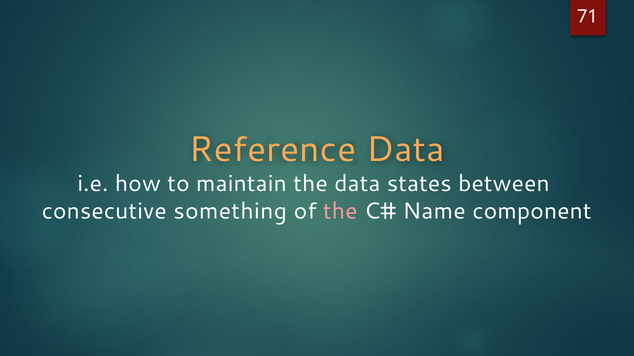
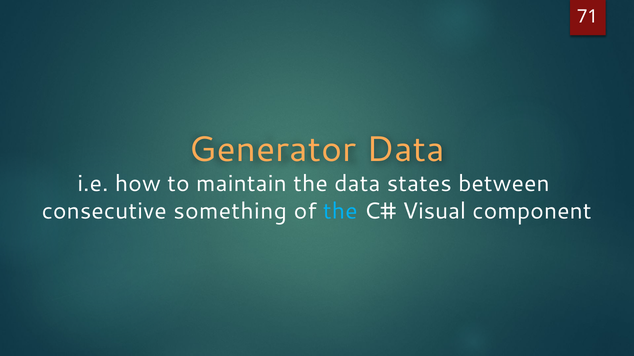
Reference: Reference -> Generator (273, 150)
the colour: pink -> light blue (340, 211)
Name: Name -> Visual (434, 211)
